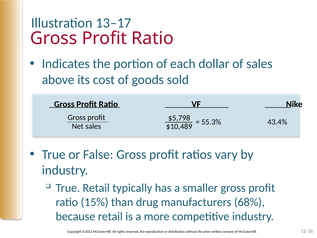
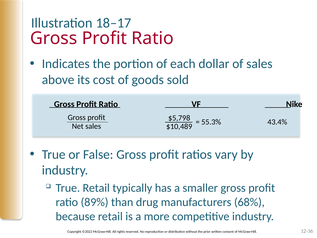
13–17: 13–17 -> 18–17 (114, 23)
15%: 15% -> 89% (95, 202)
